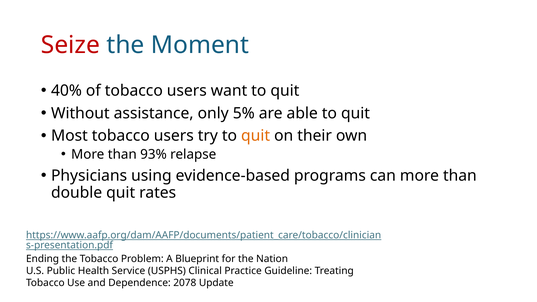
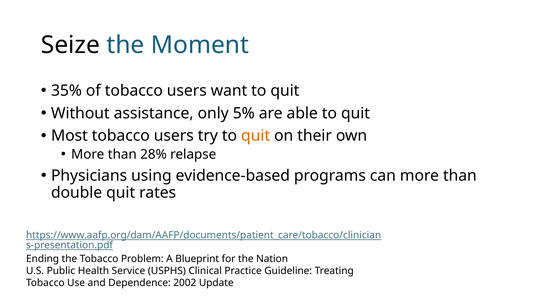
Seize colour: red -> black (71, 45)
40%: 40% -> 35% (66, 91)
93%: 93% -> 28% (153, 154)
2078: 2078 -> 2002 (185, 283)
